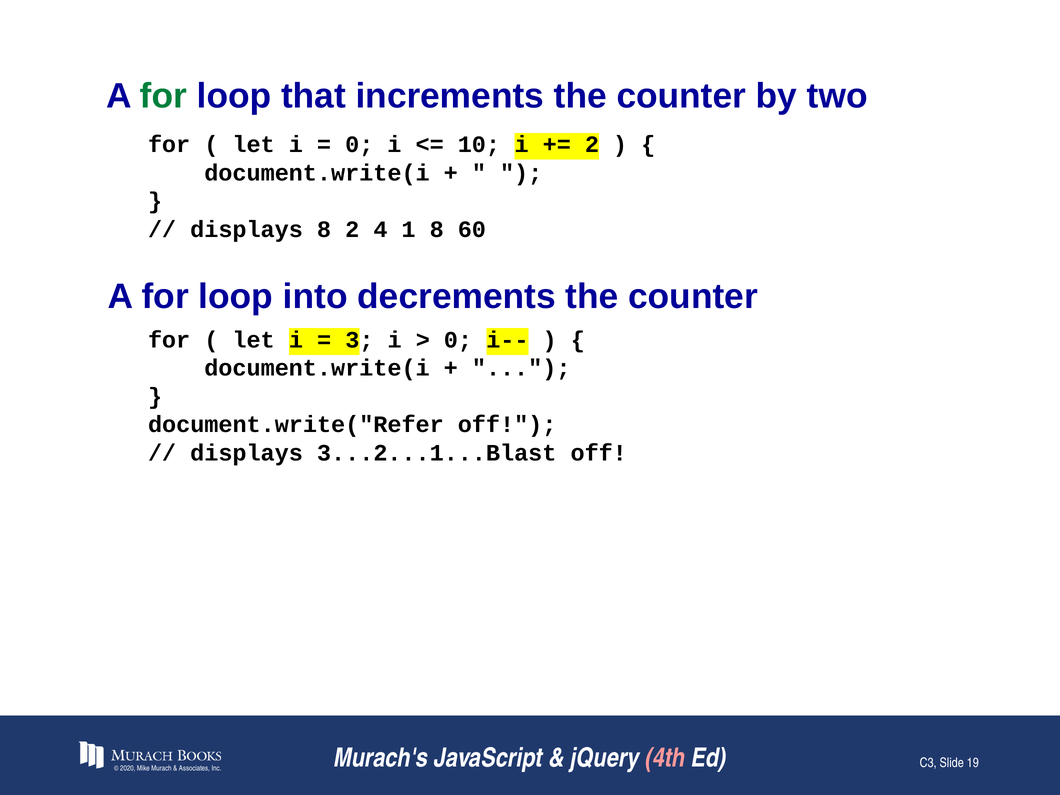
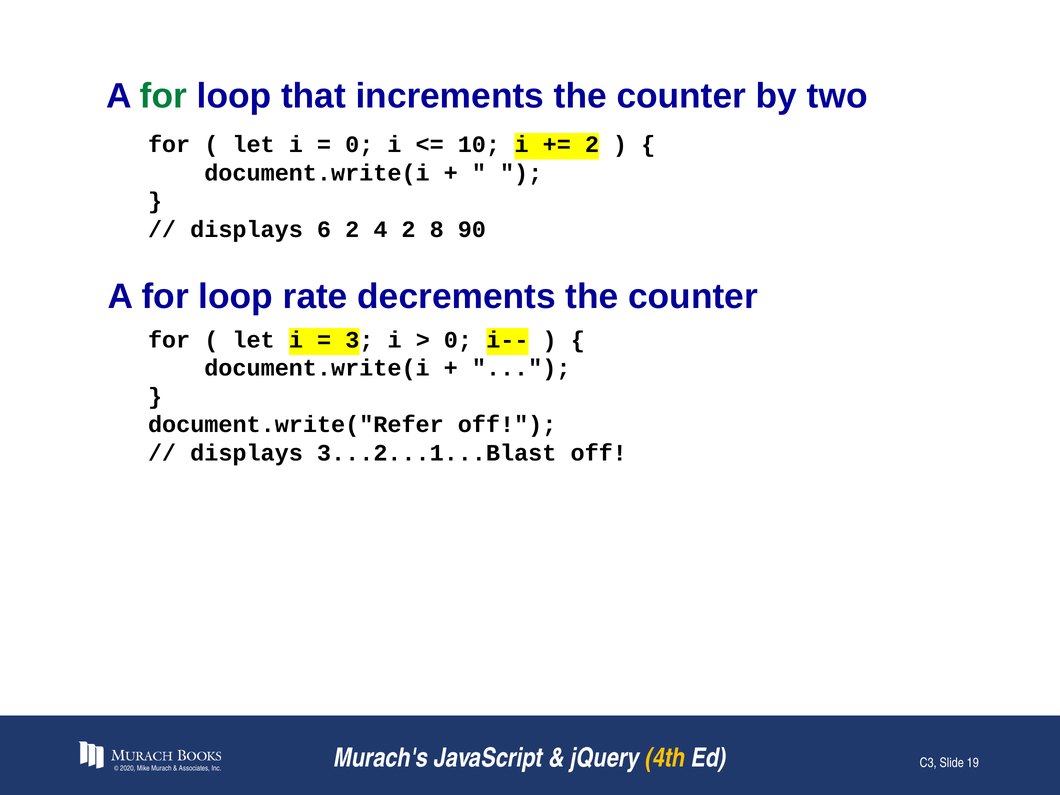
displays 8: 8 -> 6 (324, 229)
4 1: 1 -> 2 (409, 229)
60: 60 -> 90 (472, 229)
into: into -> rate (315, 297)
4th colour: pink -> yellow (665, 758)
